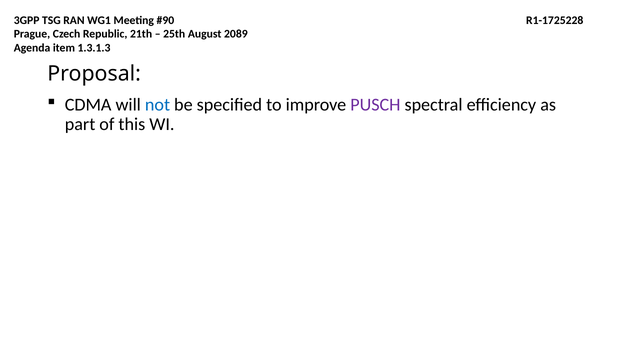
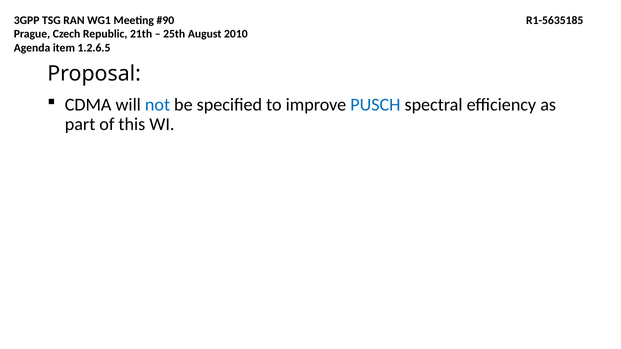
R1-1725228: R1-1725228 -> R1-5635185 (555, 20)
2089: 2089 -> 2010 (236, 34)
1.3.1.3: 1.3.1.3 -> 1.2.6.5 (94, 48)
PUSCH colour: purple -> blue (375, 105)
